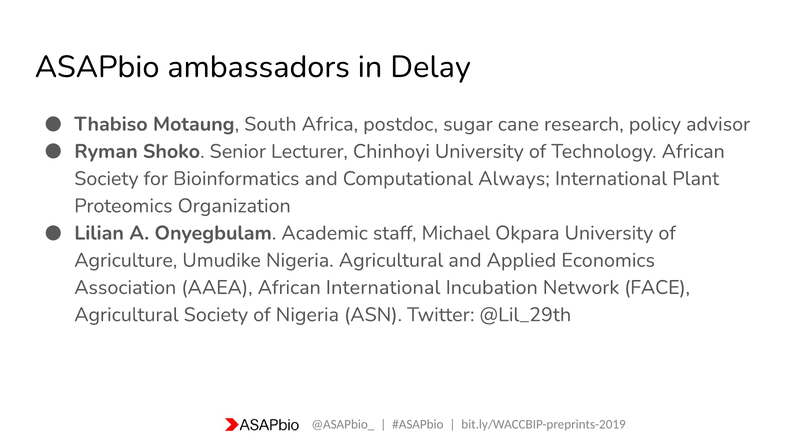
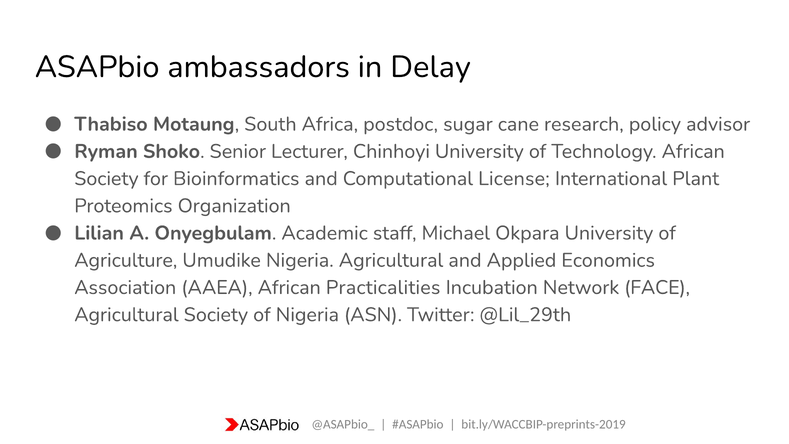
Always: Always -> License (514, 179)
African International: International -> Practicalities (383, 287)
